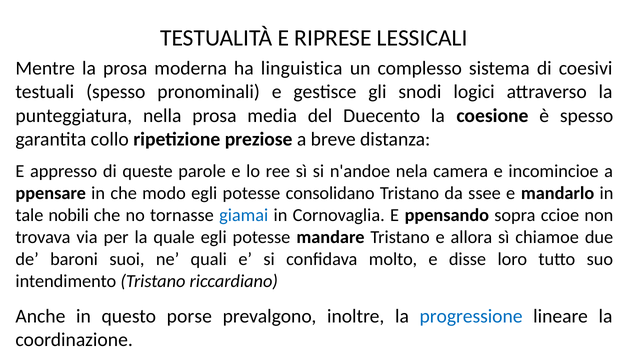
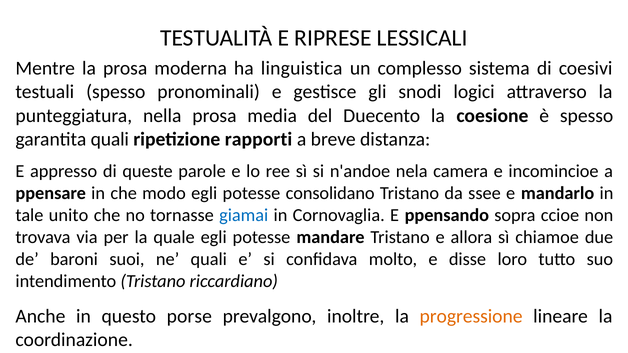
garantita collo: collo -> quali (110, 139)
preziose: preziose -> rapporti (258, 139)
nobili: nobili -> unito (69, 215)
progressione colour: blue -> orange (471, 317)
